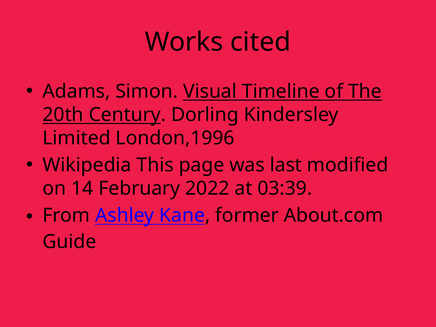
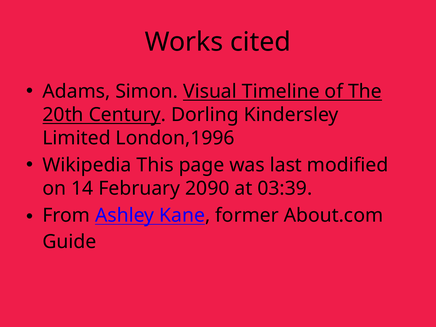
2022: 2022 -> 2090 (207, 188)
